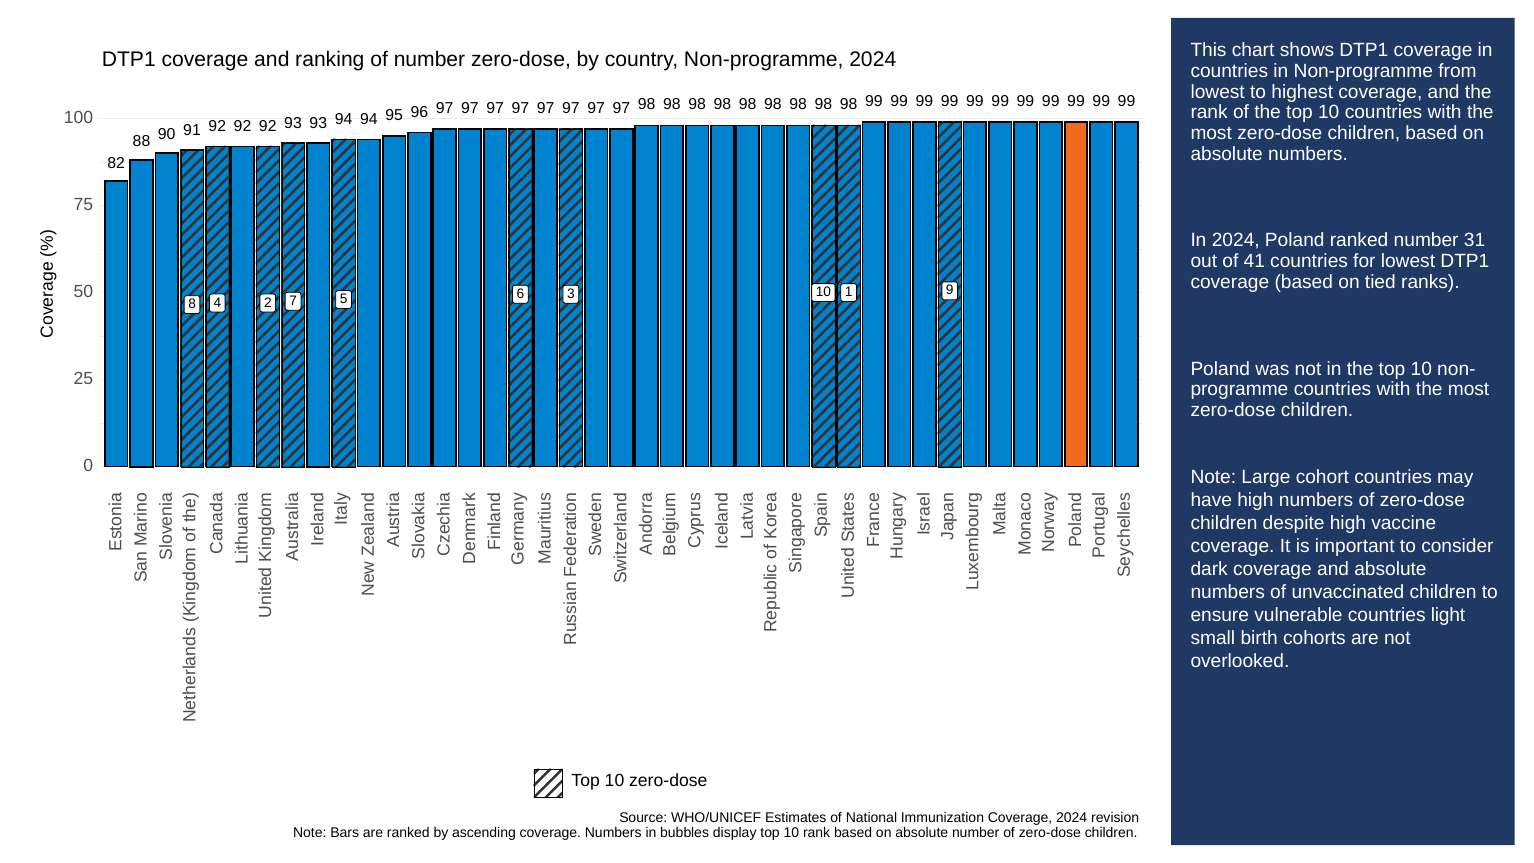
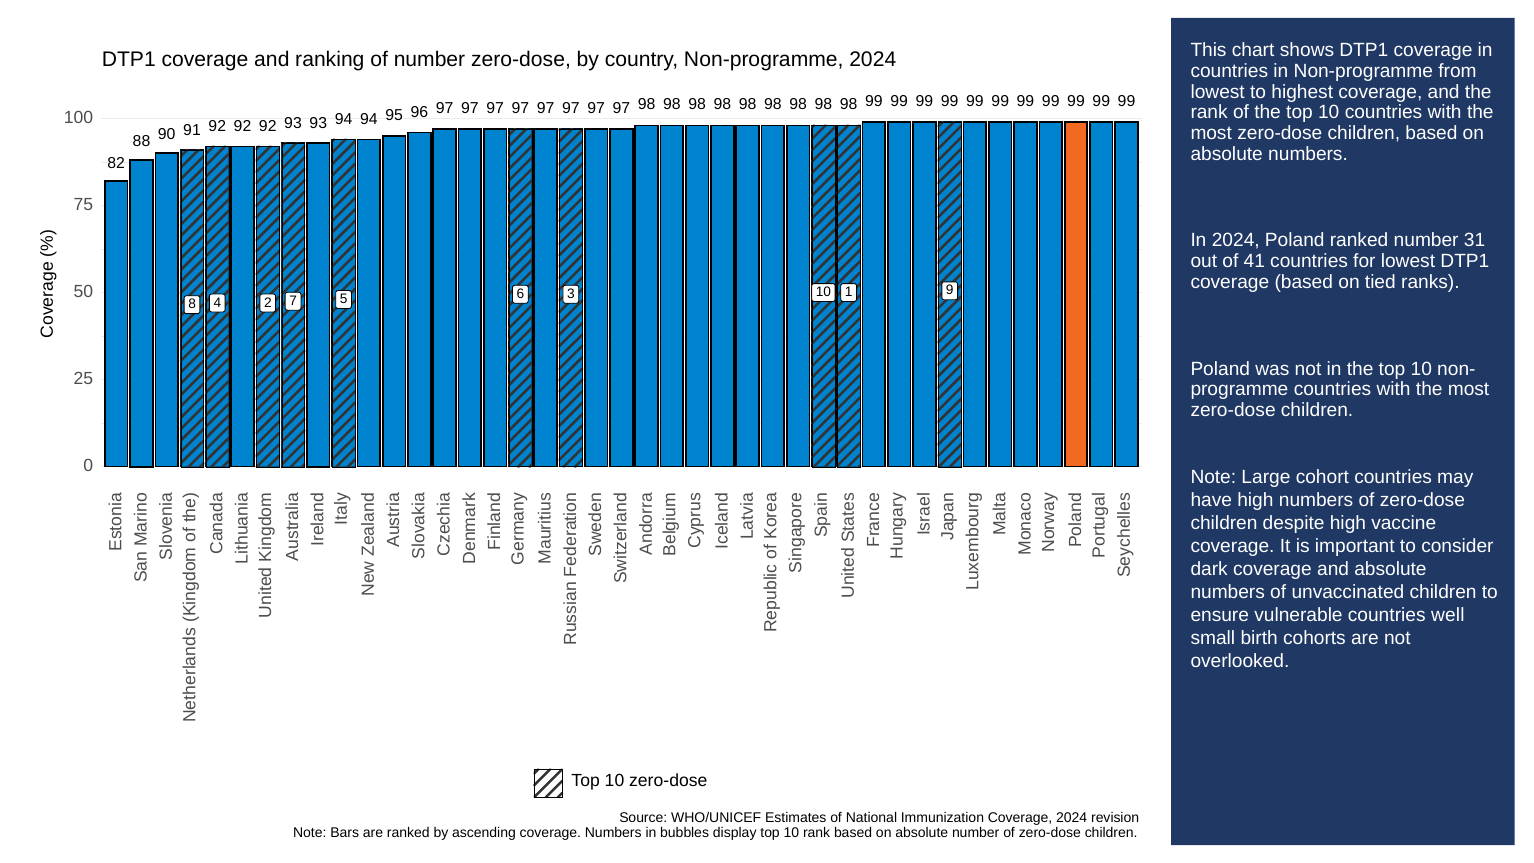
light: light -> well (1448, 615)
